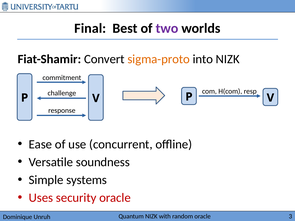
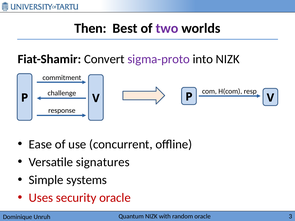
Final: Final -> Then (90, 28)
sigma-proto colour: orange -> purple (159, 59)
soundness: soundness -> signatures (103, 162)
